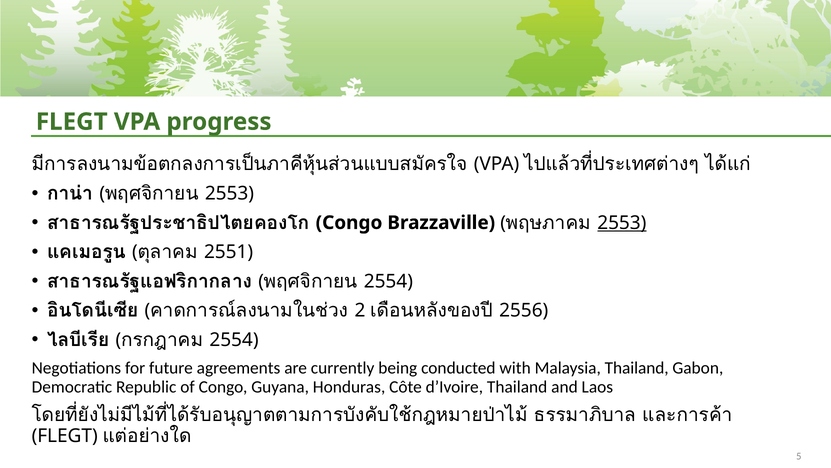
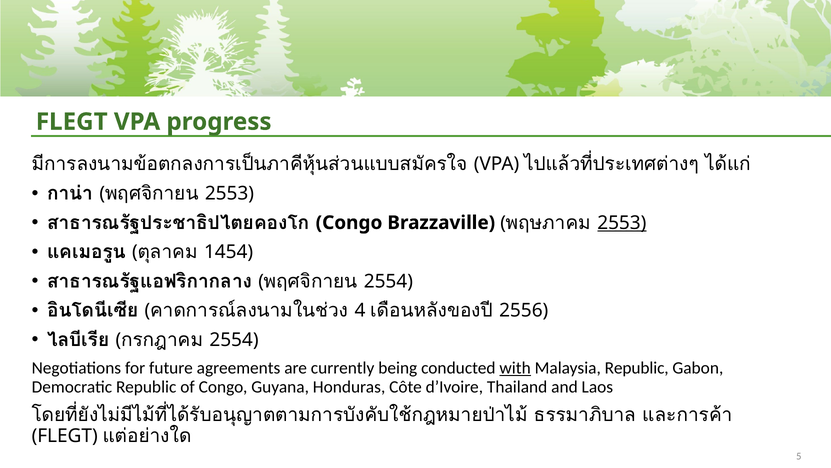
2551: 2551 -> 1454 (229, 252)
2: 2 -> 4 (360, 310)
with underline: none -> present (515, 368)
Malaysia Thailand: Thailand -> Republic (637, 368)
